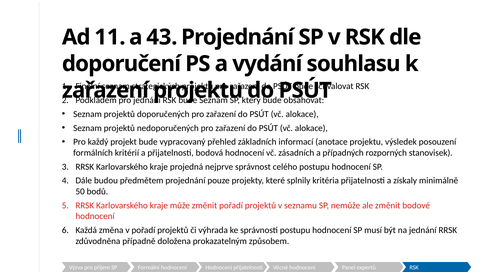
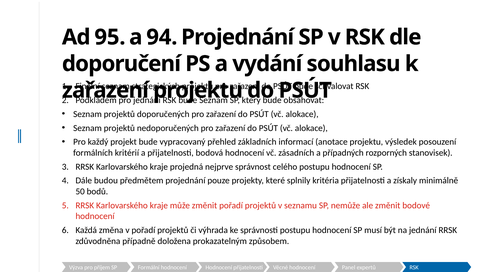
11: 11 -> 95 (110, 37)
43: 43 -> 94 (162, 37)
